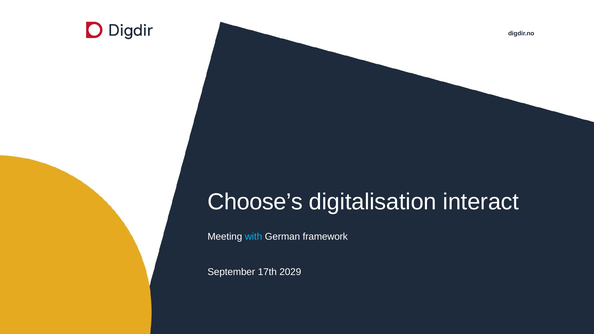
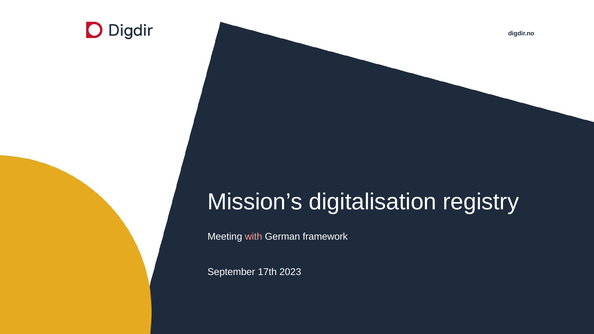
Choose’s: Choose’s -> Mission’s (255, 202)
interact: interact -> registry (481, 202)
with colour: light blue -> pink (254, 237)
2029: 2029 -> 2023 (290, 272)
